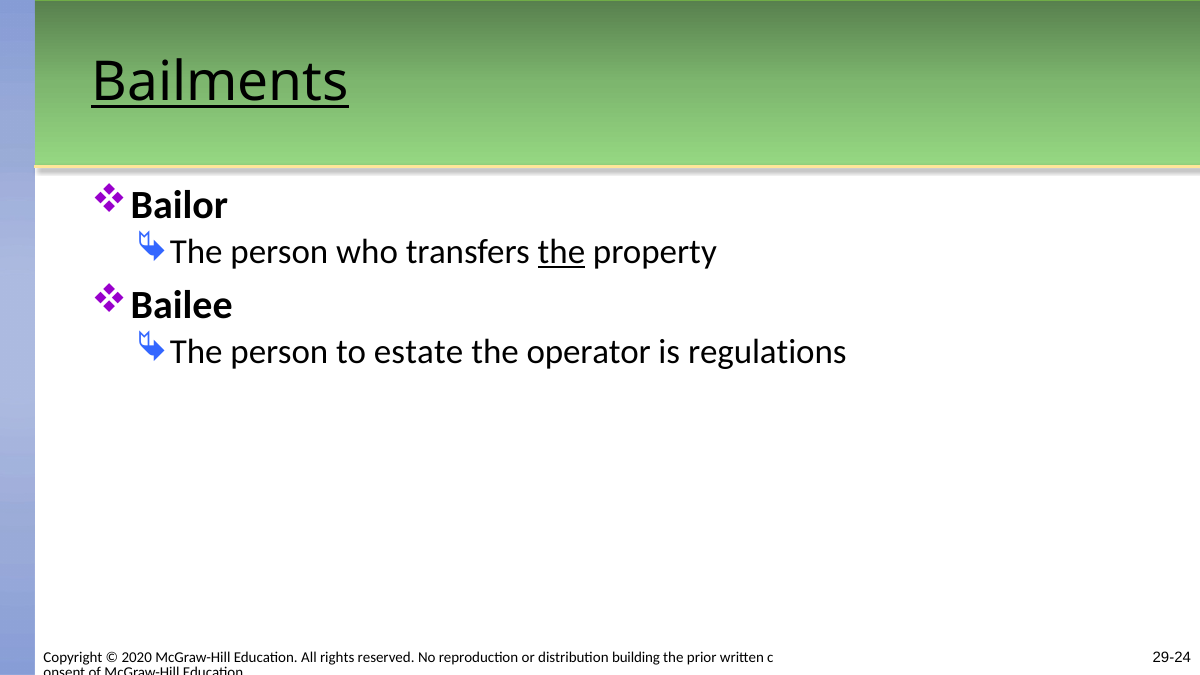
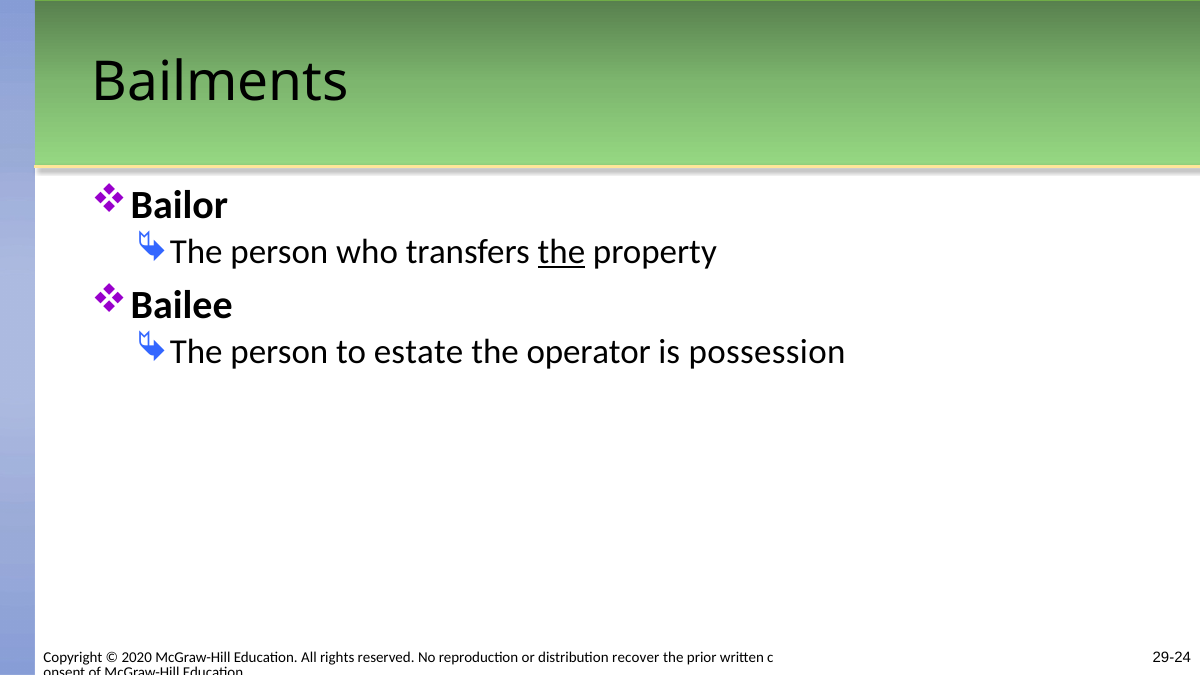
Bailments underline: present -> none (220, 83)
regulations: regulations -> possession (767, 352)
building: building -> recover (636, 658)
